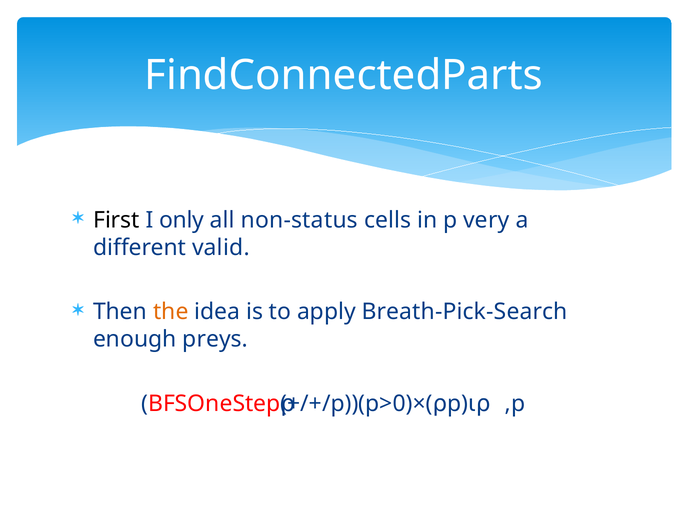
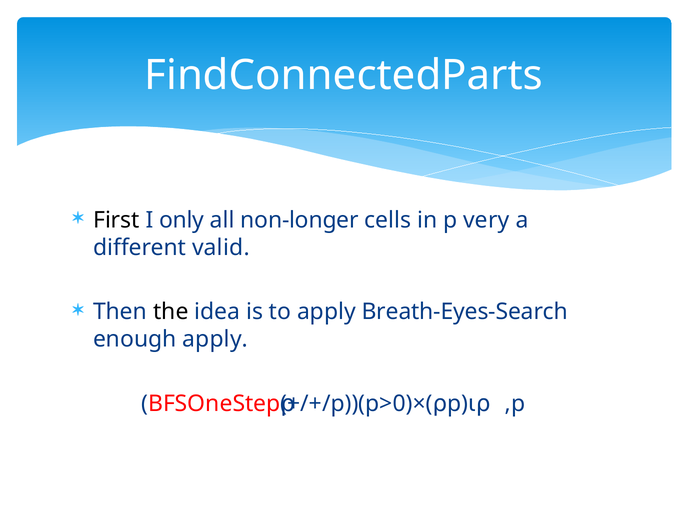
non-status: non-status -> non-longer (300, 220)
the colour: orange -> black (171, 312)
Breath-Pick-Search: Breath-Pick-Search -> Breath-Eyes-Search (465, 312)
enough preys: preys -> apply (215, 339)
